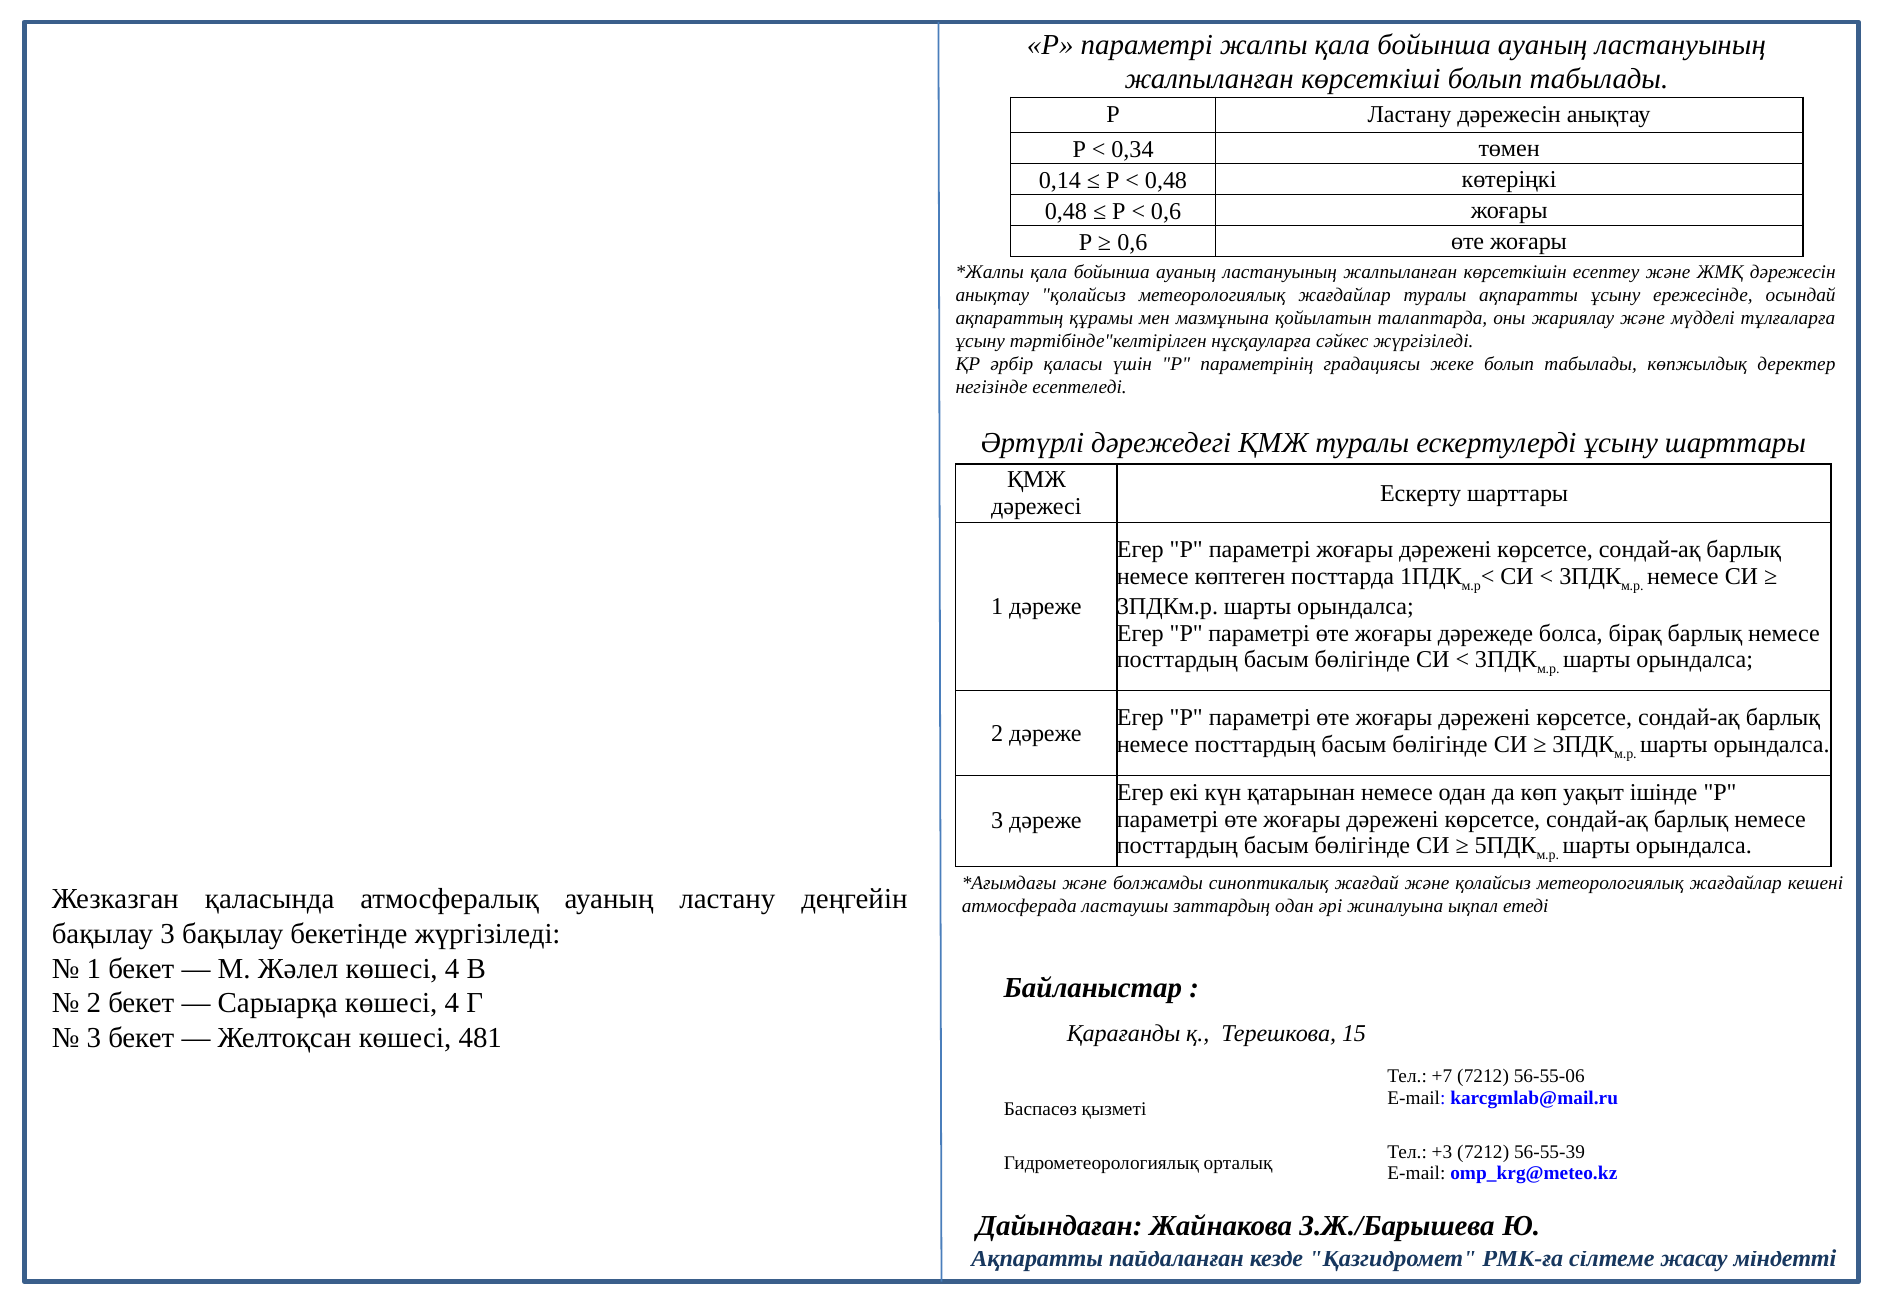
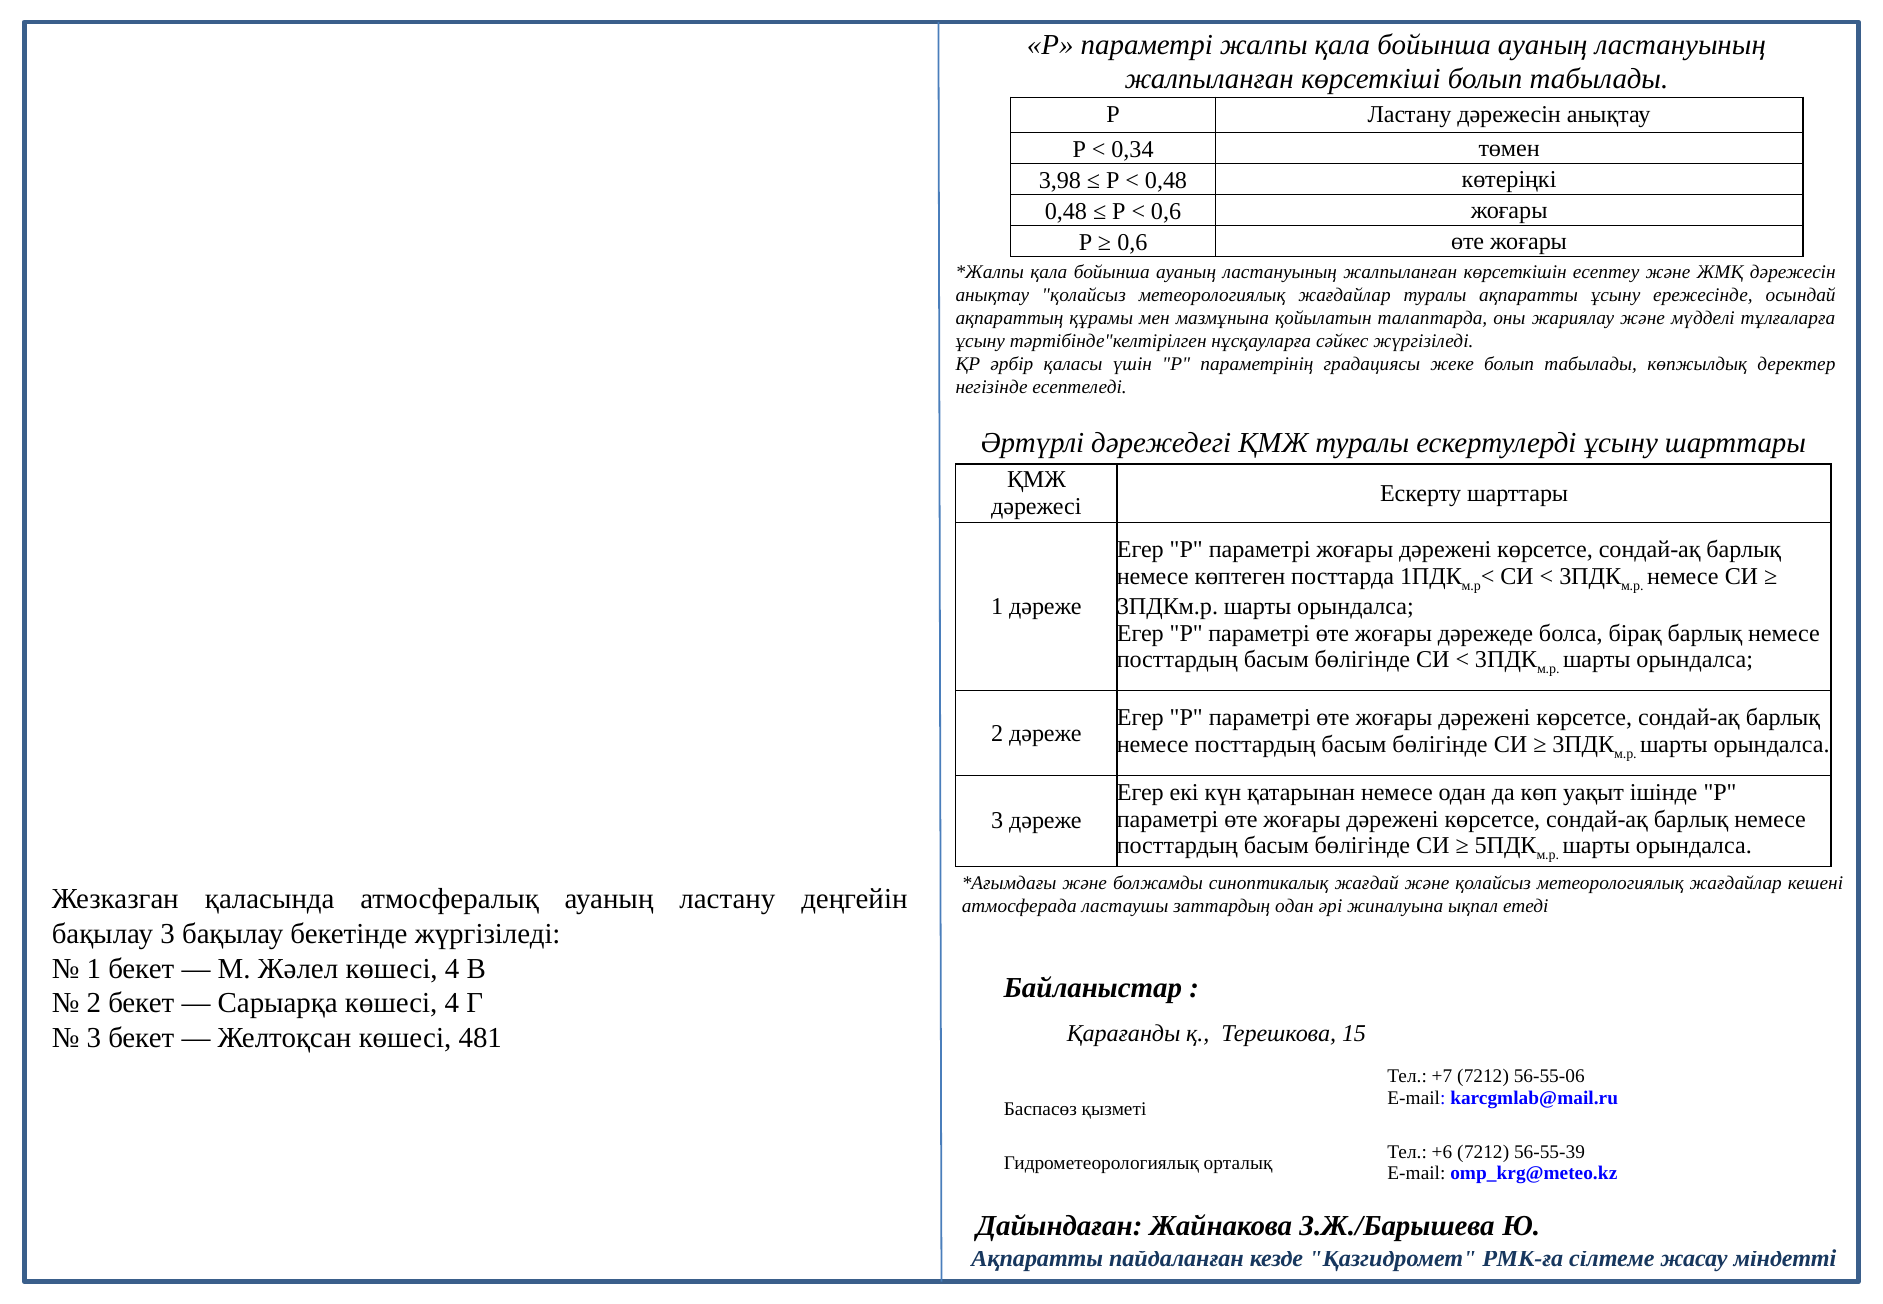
0,14: 0,14 -> 3,98 (1060, 180)
+3: +3 -> +6 (1442, 1152)
